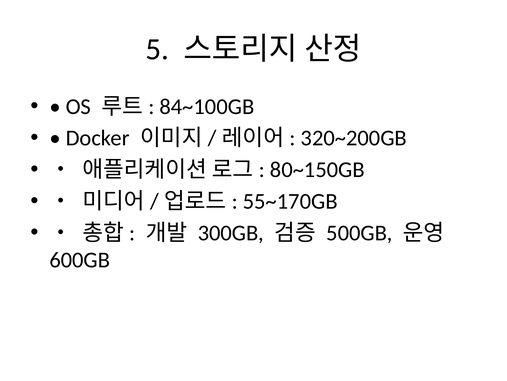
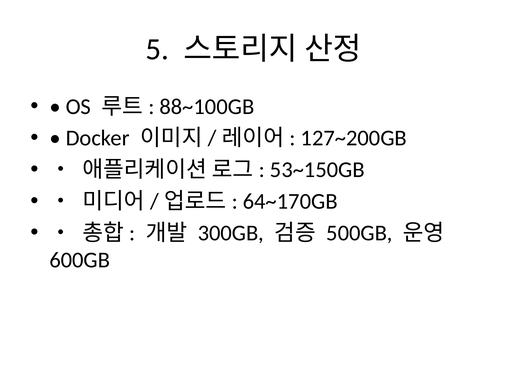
84~100GB: 84~100GB -> 88~100GB (207, 106)
320~200GB: 320~200GB -> 127~200GB (354, 138)
80~150GB: 80~150GB -> 53~150GB (317, 169)
55~170GB: 55~170GB -> 64~170GB (290, 201)
